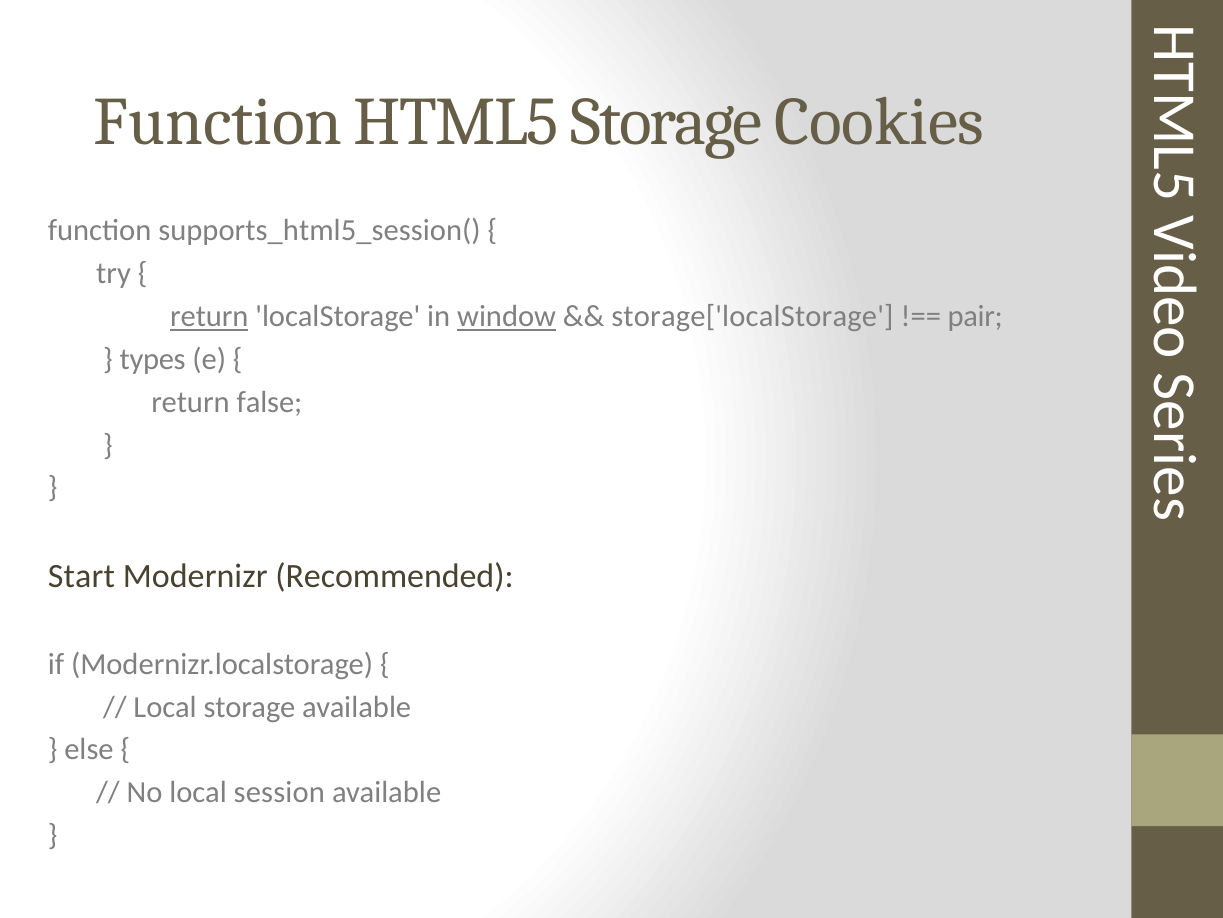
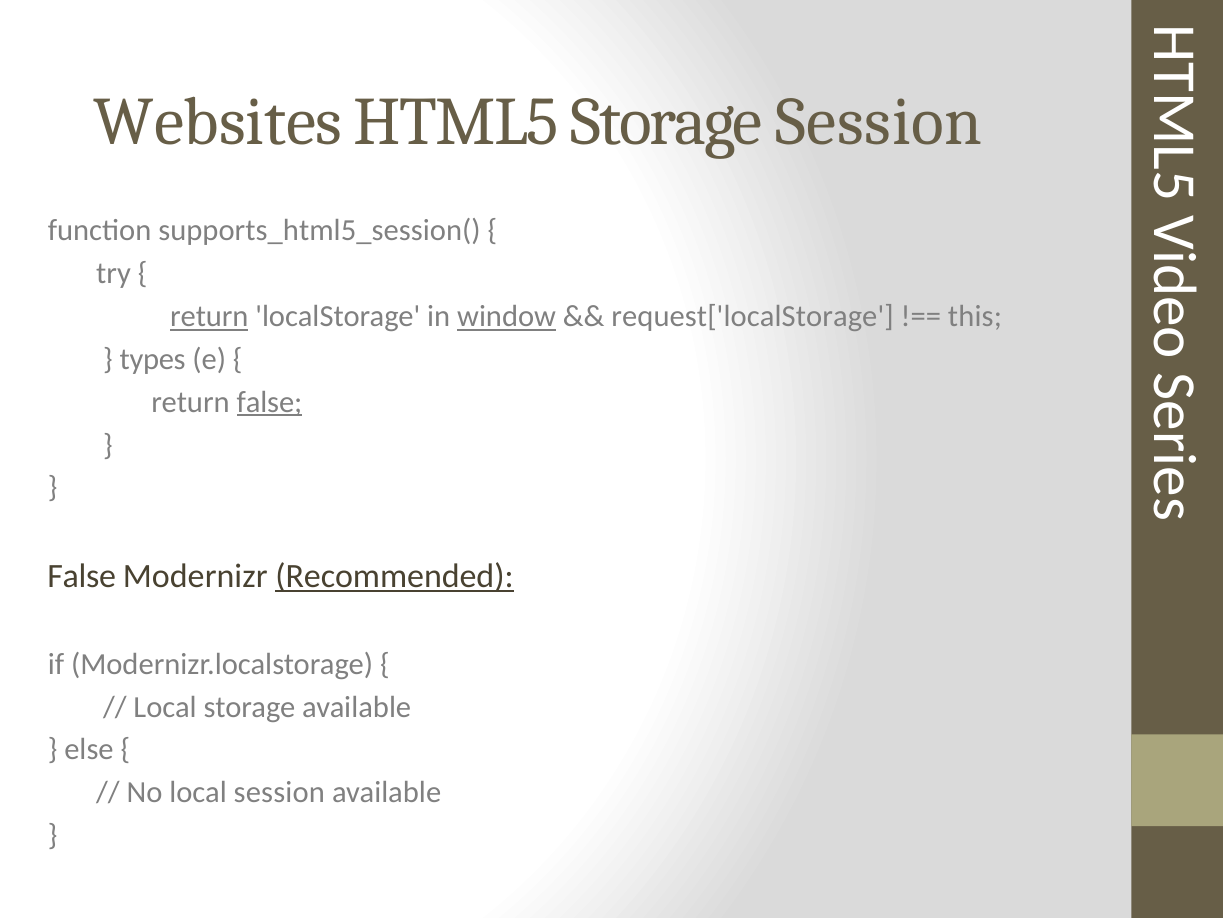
Function: Function -> Websites (218, 122)
Storage Cookies: Cookies -> Session (879, 122)
storage['localStorage: storage['localStorage -> request['localStorage (753, 316)
pair: pair -> this (975, 316)
false underline: none -> present (269, 402)
Start: Start -> False (82, 576)
Recommended underline: none -> present (394, 576)
